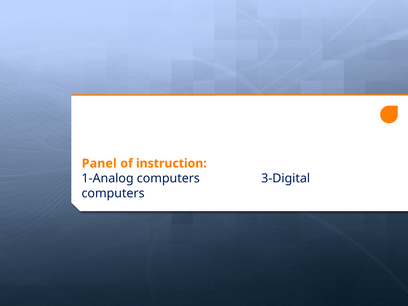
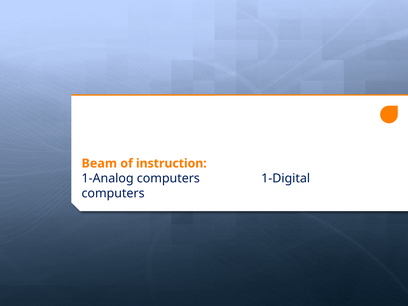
Panel: Panel -> Beam (99, 163)
3-Digital: 3-Digital -> 1-Digital (286, 178)
